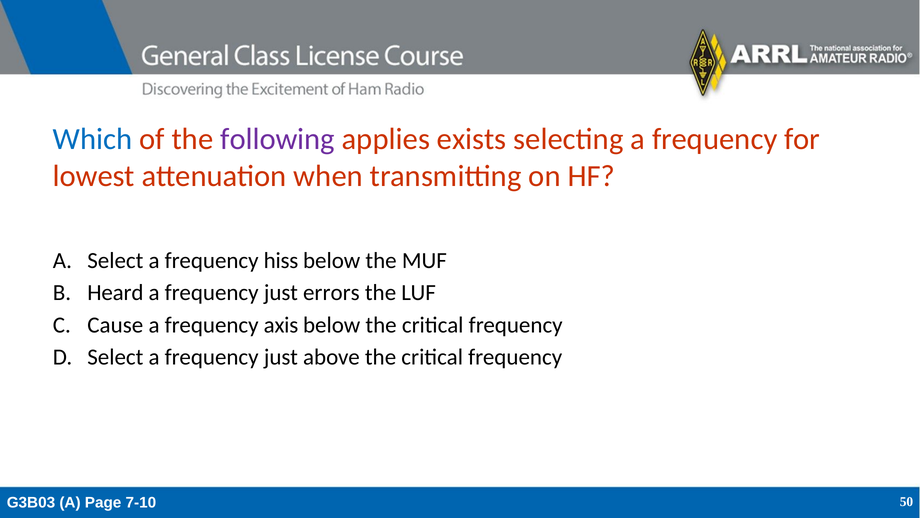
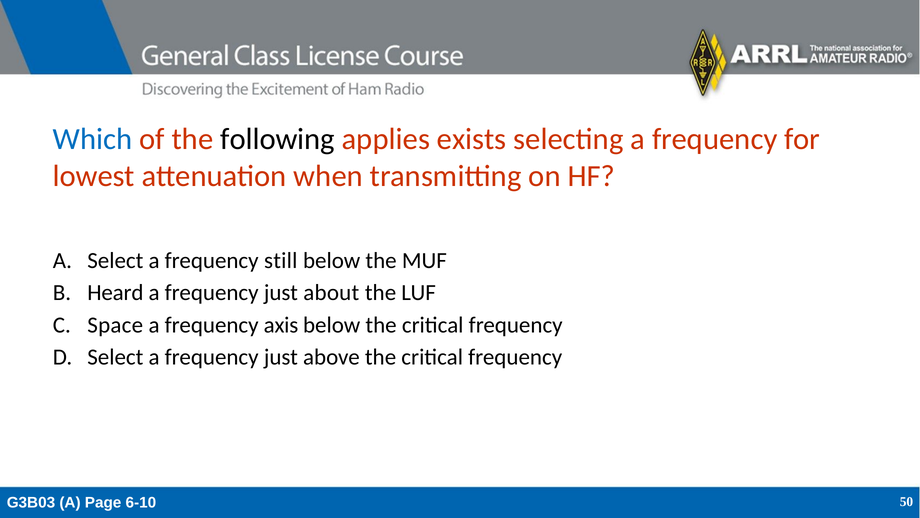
following colour: purple -> black (278, 139)
hiss: hiss -> still (281, 260)
errors: errors -> about (331, 292)
Cause: Cause -> Space (115, 325)
7-10: 7-10 -> 6-10 (141, 502)
